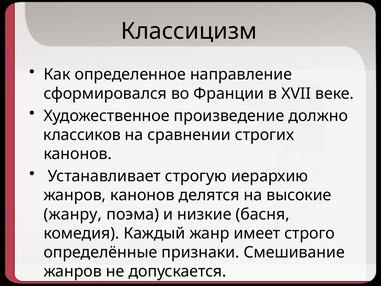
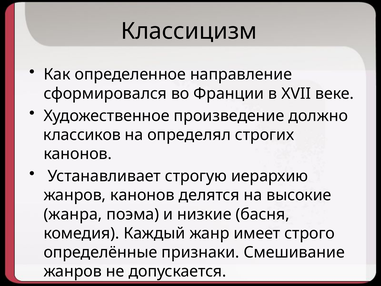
сравнении: сравнении -> определял (189, 135)
жанру: жанру -> жанра (73, 214)
